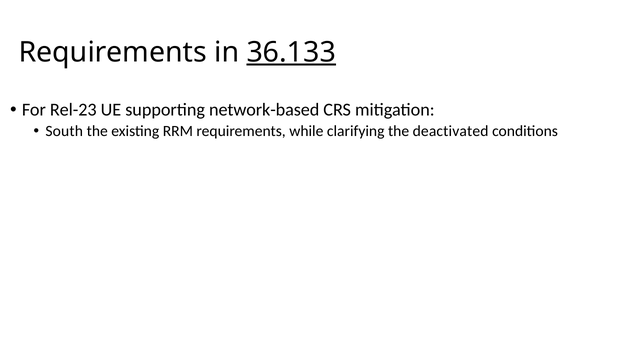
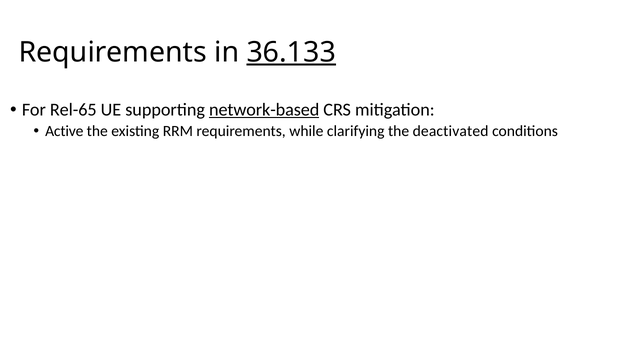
Rel-23: Rel-23 -> Rel-65 (73, 110)
network-based underline: none -> present (264, 110)
South: South -> Active (64, 131)
